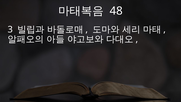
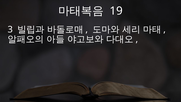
48: 48 -> 19 (116, 11)
